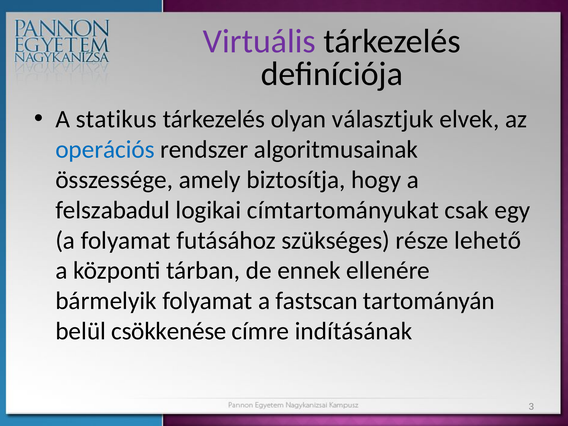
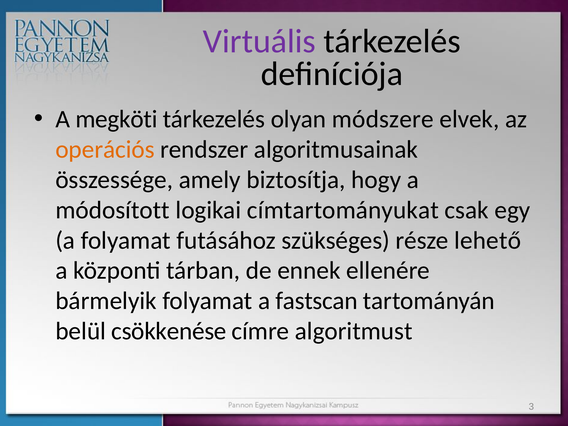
statikus: statikus -> megköti (116, 119)
választjuk: választjuk -> módszere (383, 119)
operációs colour: blue -> orange (105, 149)
felszabadul: felszabadul -> módosított (113, 210)
indításának: indításának -> algoritmust (354, 331)
